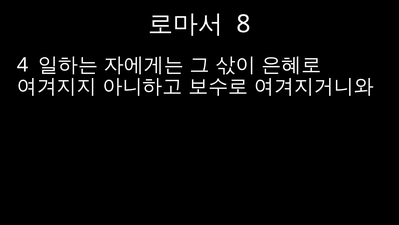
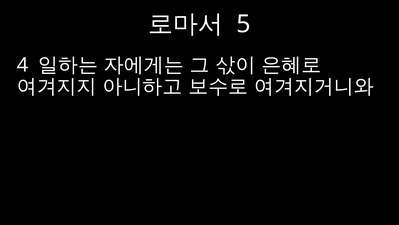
8: 8 -> 5 (244, 24)
